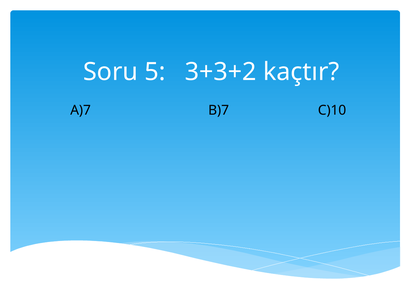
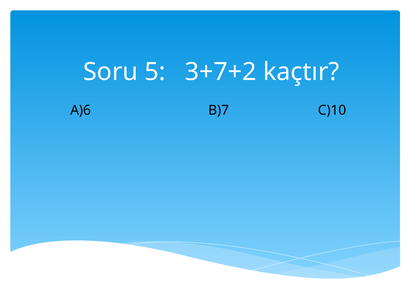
3+3+2: 3+3+2 -> 3+7+2 (221, 72)
A)7: A)7 -> A)6 (81, 110)
